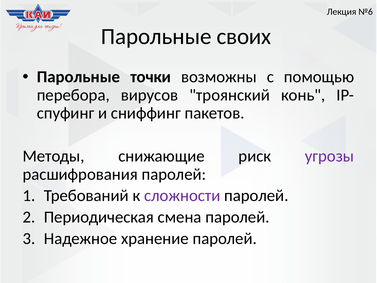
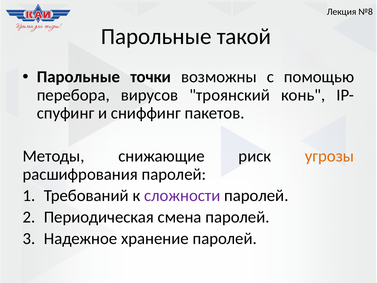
№6: №6 -> №8 (366, 12)
своих: своих -> такой (244, 36)
угрозы colour: purple -> orange (329, 156)
